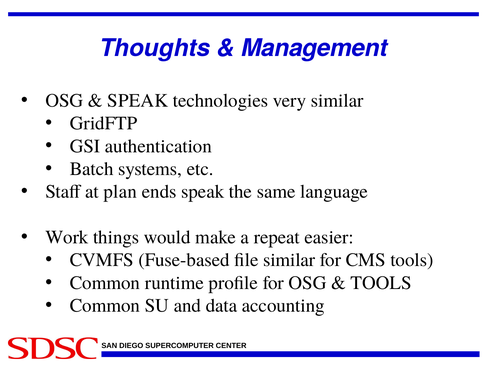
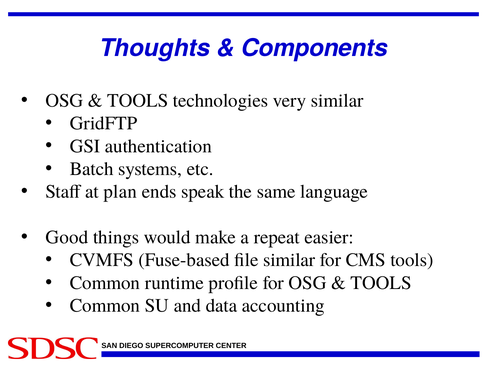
Management: Management -> Components (314, 48)
SPEAK: SPEAK -> TOOLS (138, 100)
Work: Work -> Good (67, 237)
